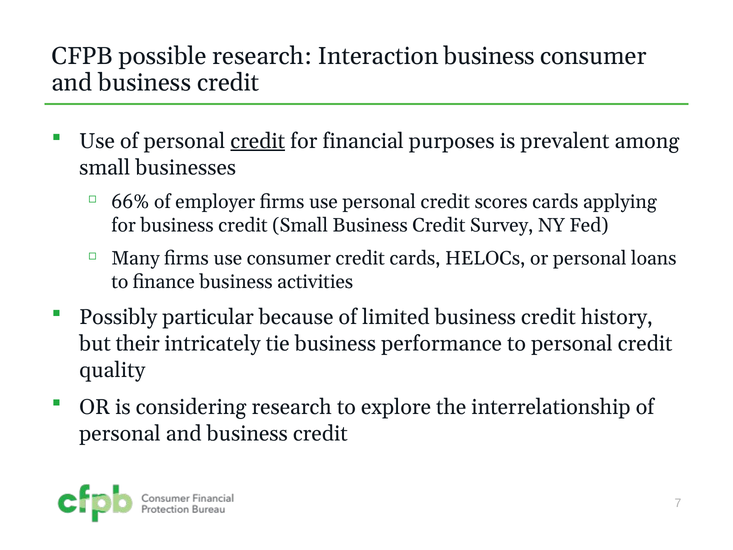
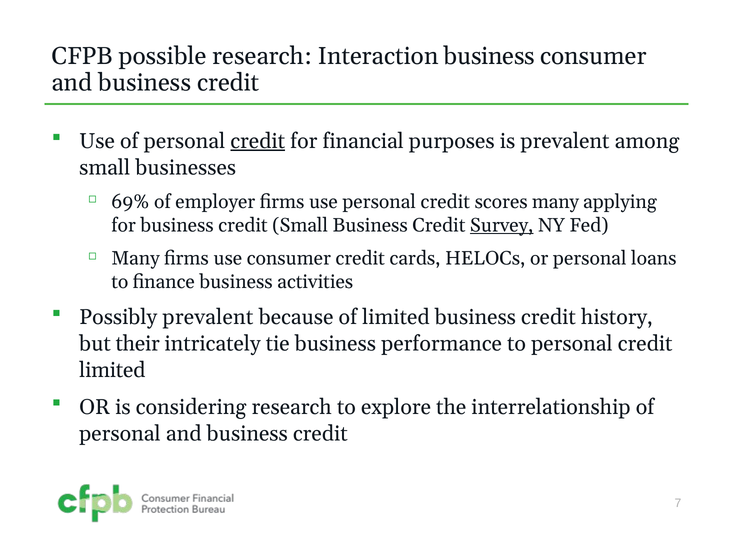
66%: 66% -> 69% (130, 202)
scores cards: cards -> many (555, 202)
Survey underline: none -> present (502, 225)
Possibly particular: particular -> prevalent (208, 317)
quality: quality -> limited (112, 370)
